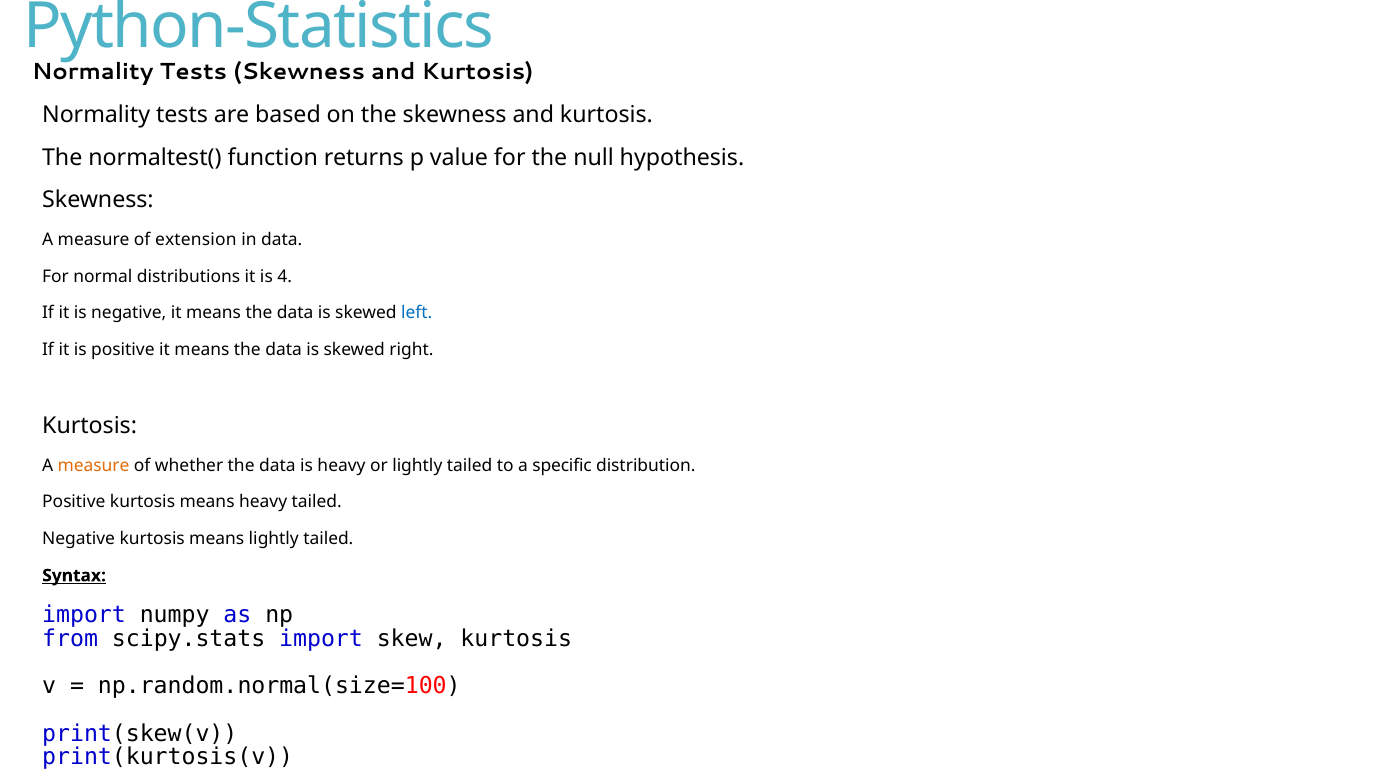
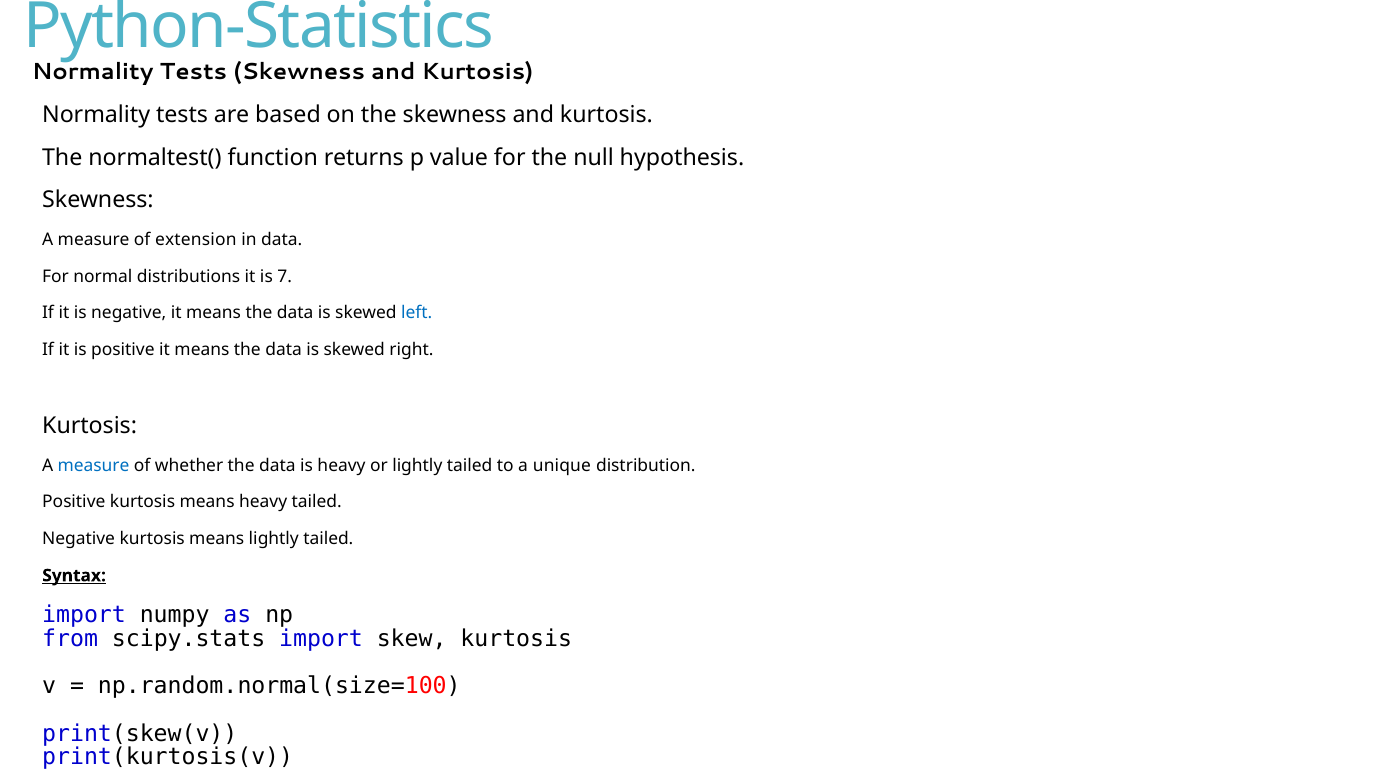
4: 4 -> 7 (285, 276)
measure colour: orange -> blue (94, 466)
specific: specific -> unique (562, 466)
